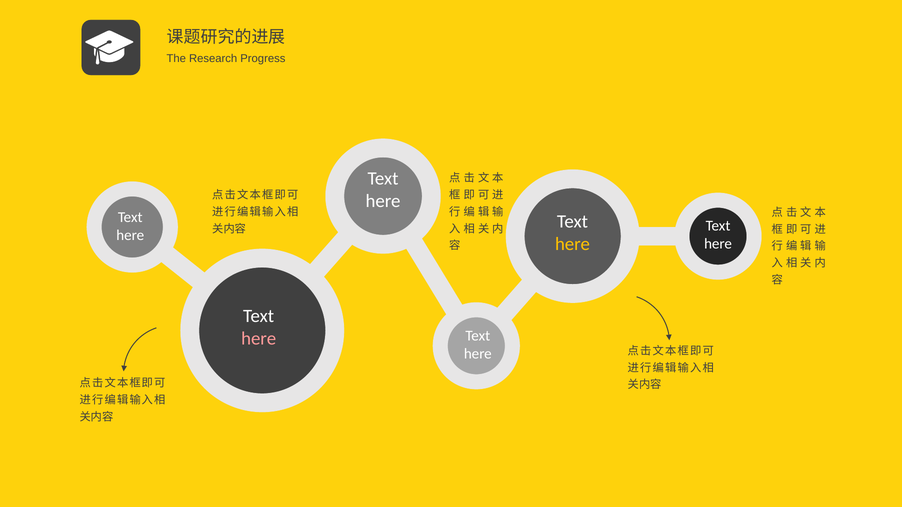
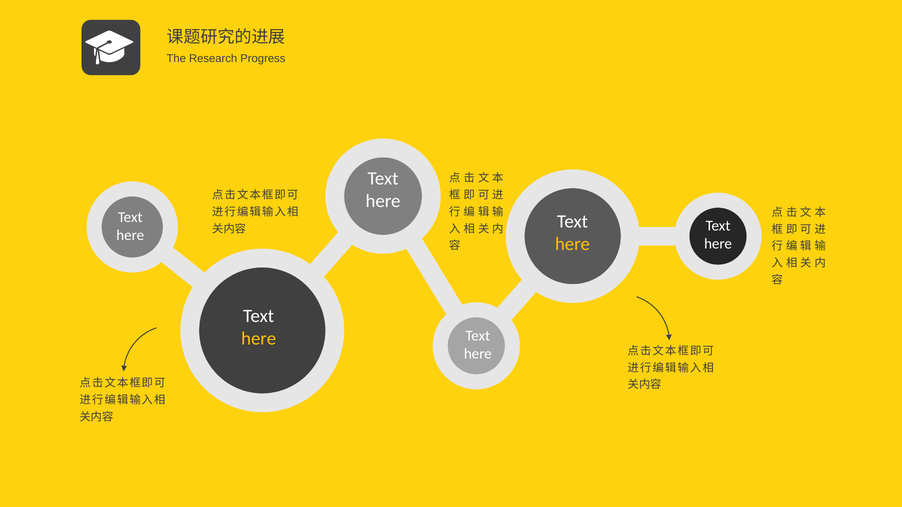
here colour: pink -> yellow (259, 339)
